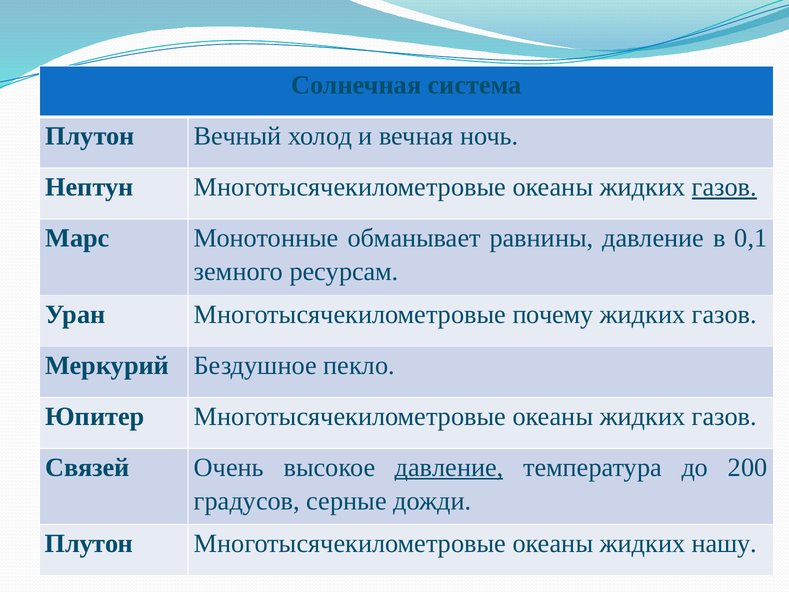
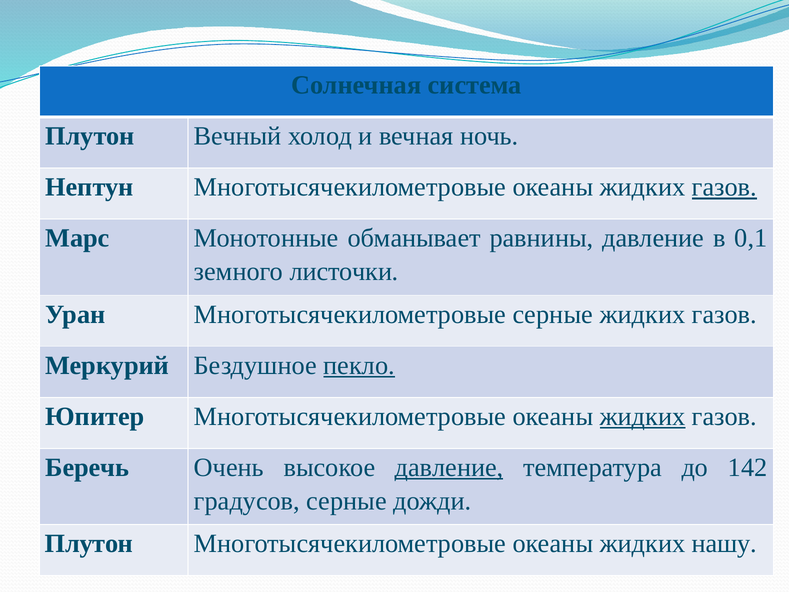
ресурсам: ресурсам -> листочки (344, 272)
Многотысячекилометровые почему: почему -> серные (553, 314)
пекло underline: none -> present (359, 365)
жидких underline: none -> present (643, 416)
Связей: Связей -> Беречь (87, 467)
200: 200 -> 142 (748, 467)
